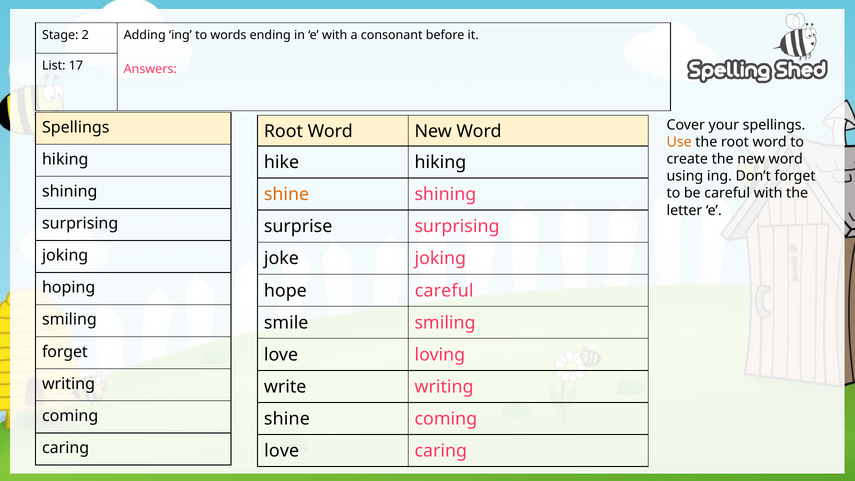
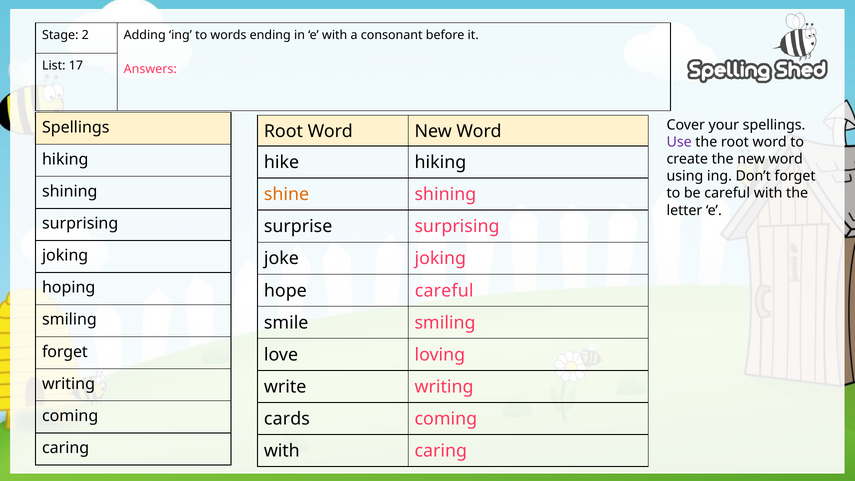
Use colour: orange -> purple (679, 142)
shine: shine -> cards (287, 419)
love: love -> with (282, 451)
